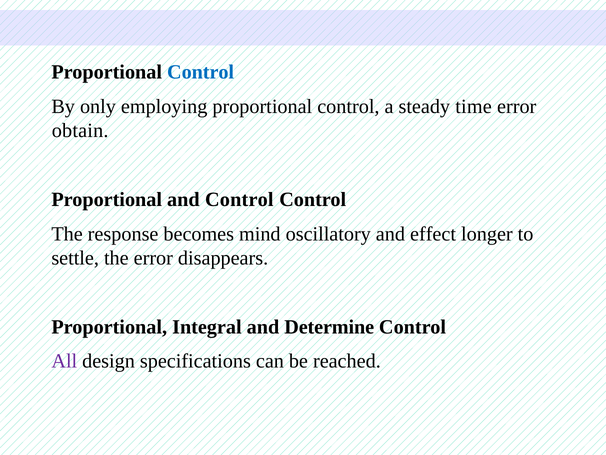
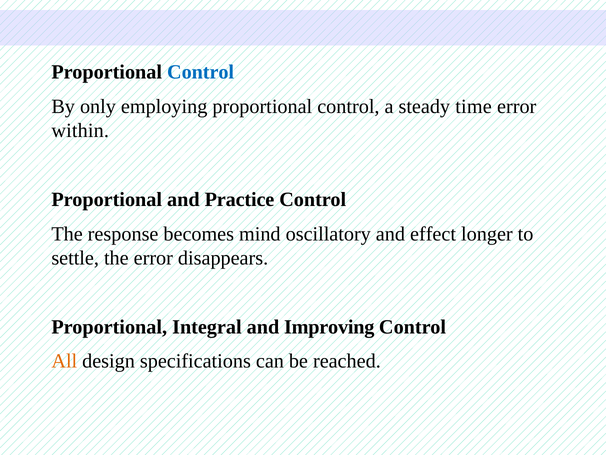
obtain: obtain -> within (80, 131)
and Control: Control -> Practice (239, 199)
Determine: Determine -> Improving (329, 327)
All colour: purple -> orange (64, 361)
